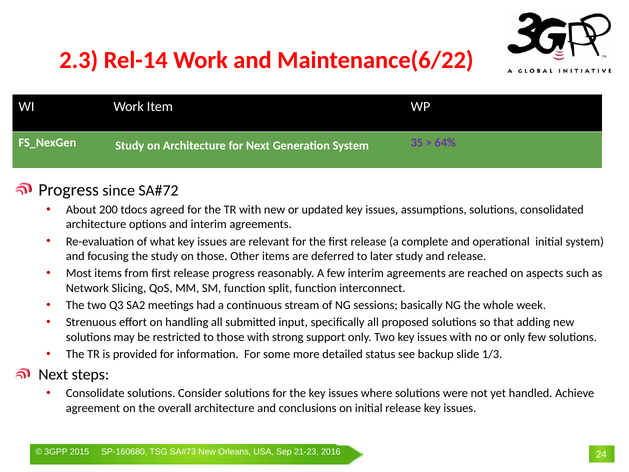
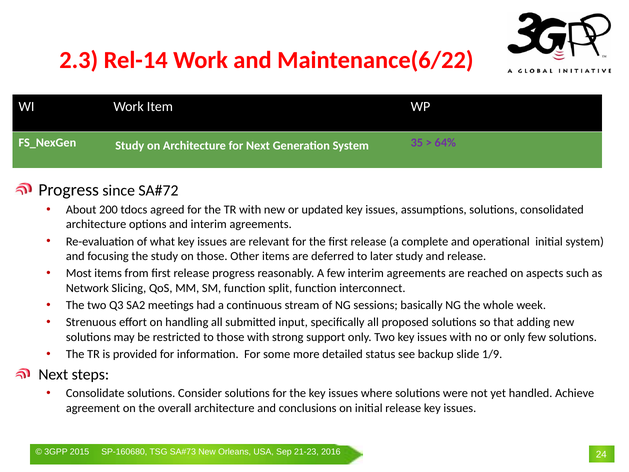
1/3: 1/3 -> 1/9 (492, 354)
